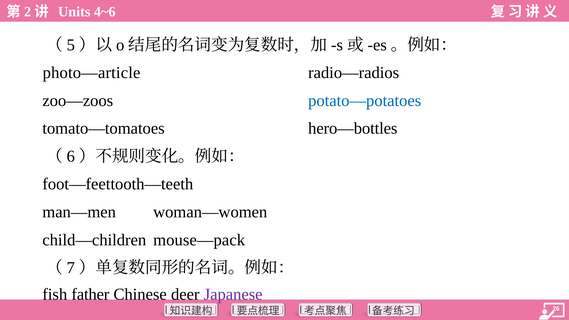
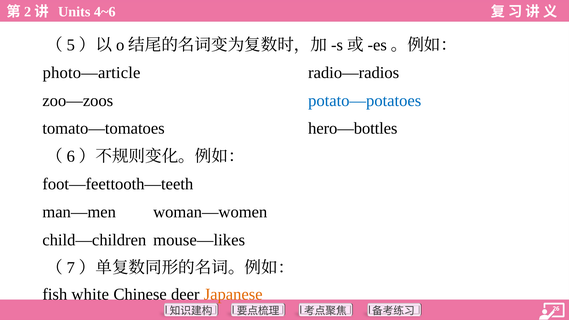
mouse—pack: mouse—pack -> mouse—likes (199, 240)
father: father -> white (90, 294)
Japanese colour: purple -> orange (233, 294)
